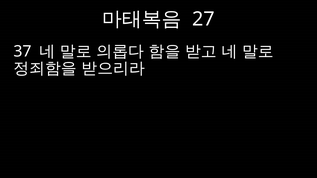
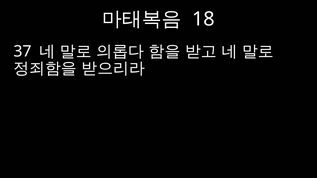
27: 27 -> 18 (203, 19)
